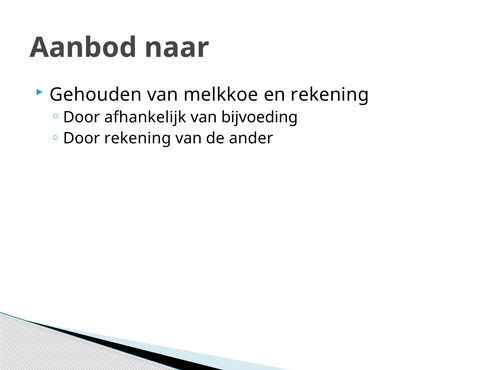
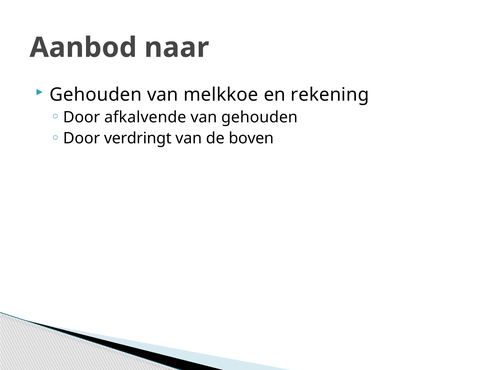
afhankelijk: afhankelijk -> afkalvende (145, 117)
van bijvoeding: bijvoeding -> gehouden (259, 117)
Door rekening: rekening -> verdringt (138, 138)
ander: ander -> boven (251, 138)
